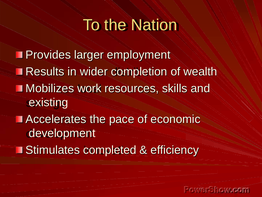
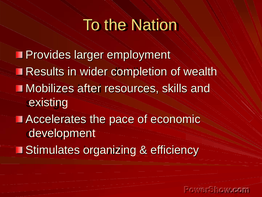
work: work -> after (89, 88)
completed: completed -> organizing (110, 150)
